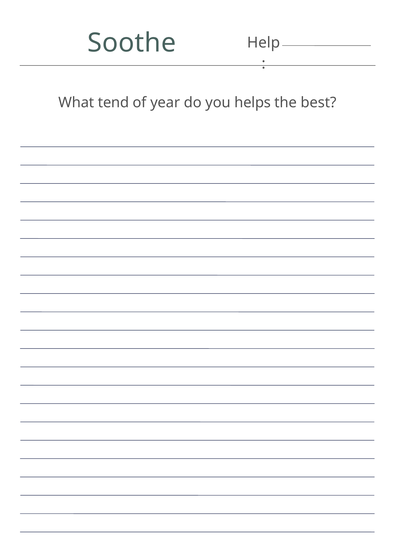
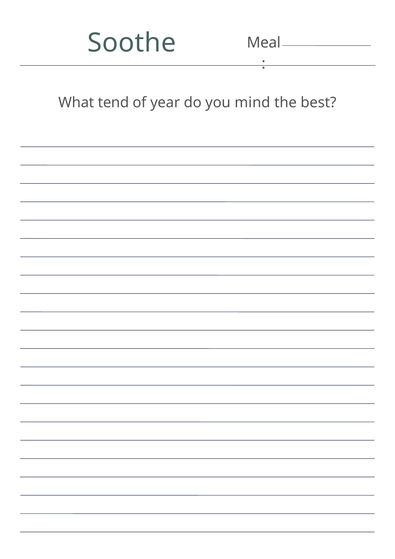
Help: Help -> Meal (264, 43)
helps: helps -> mind (252, 102)
